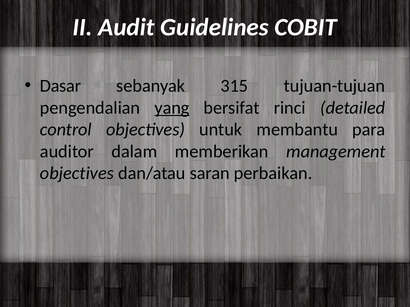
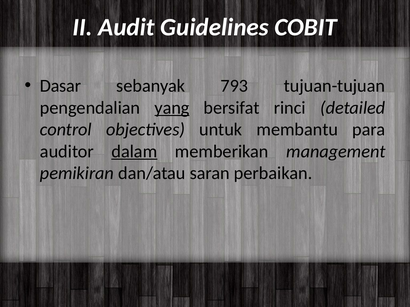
315: 315 -> 793 (234, 86)
dalam underline: none -> present (134, 152)
objectives: objectives -> pemikiran (77, 173)
